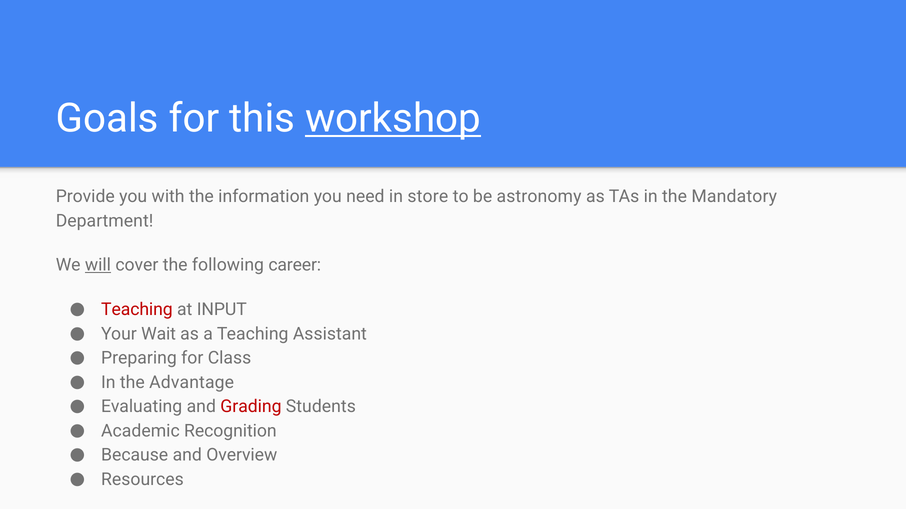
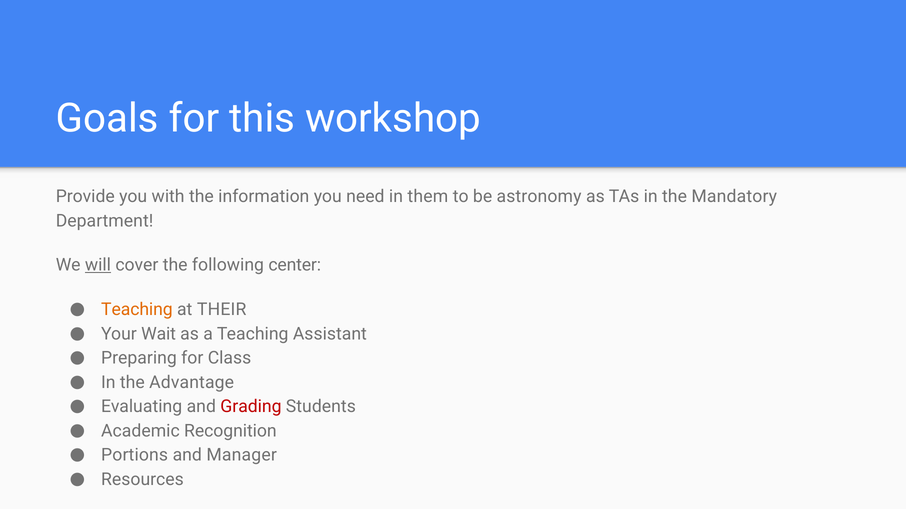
workshop underline: present -> none (393, 119)
store: store -> them (428, 197)
career: career -> center (295, 265)
Teaching colour: red -> orange (137, 310)
INPUT: INPUT -> THEIR (222, 310)
Because: Because -> Portions (135, 456)
Overview: Overview -> Manager (242, 456)
